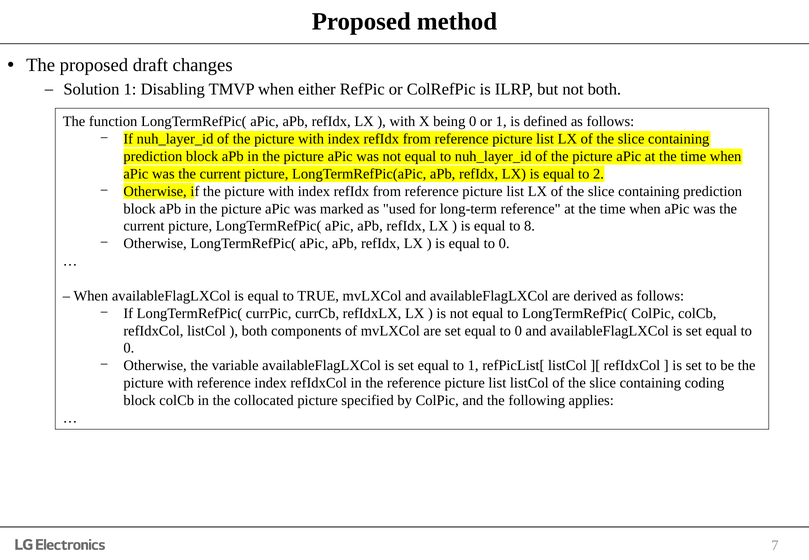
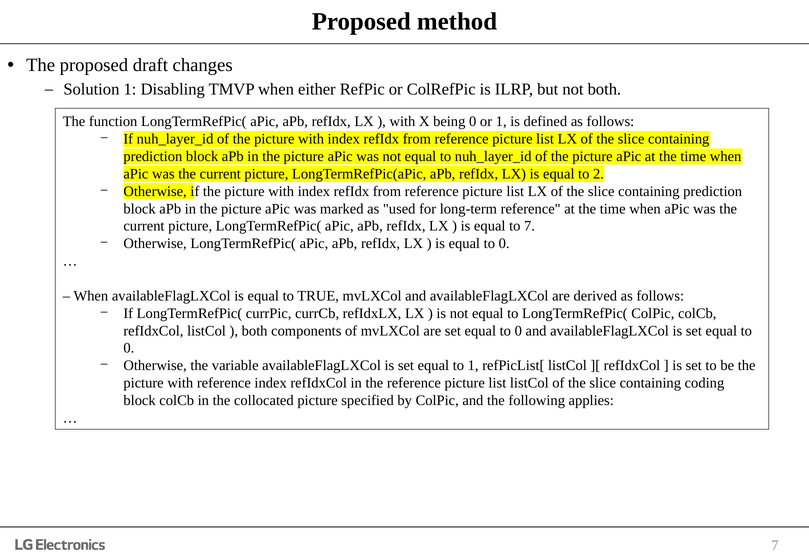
to 8: 8 -> 7 (530, 226)
